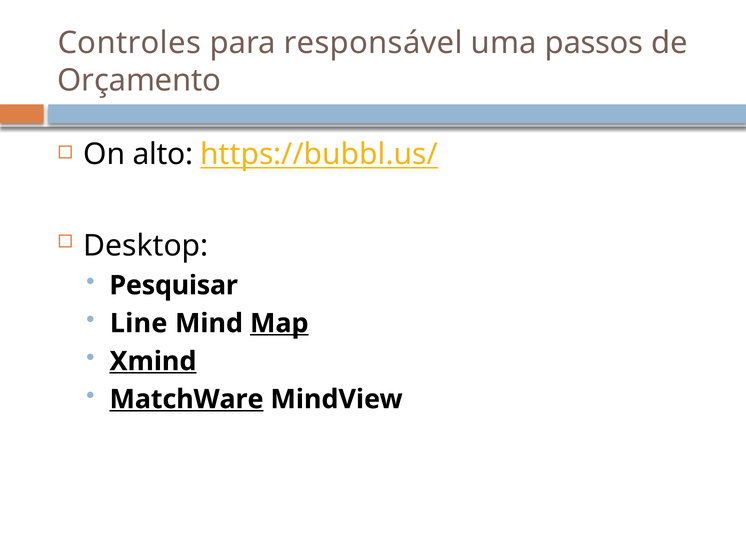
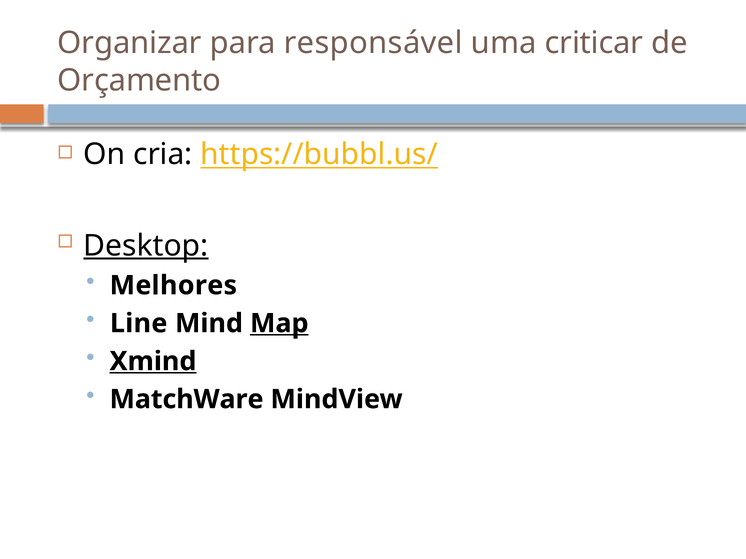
Controles: Controles -> Organizar (129, 43)
passos: passos -> criticar (594, 43)
alto: alto -> cria (163, 154)
Desktop underline: none -> present (146, 246)
Pesquisar: Pesquisar -> Melhores (173, 286)
MatchWare underline: present -> none (187, 400)
